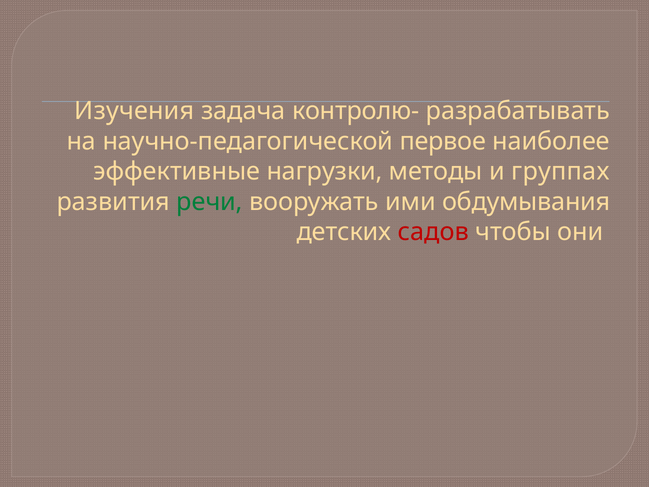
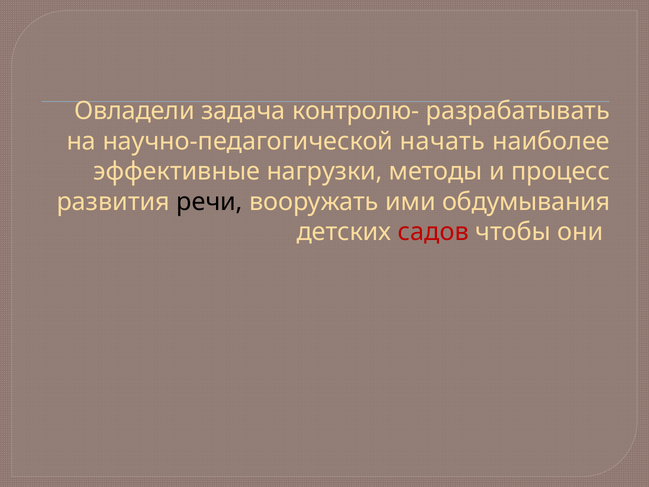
Изучения: Изучения -> Овладели (135, 111)
первое: первое -> начать (443, 141)
группах: группах -> процесс (561, 171)
речи colour: green -> black (210, 202)
